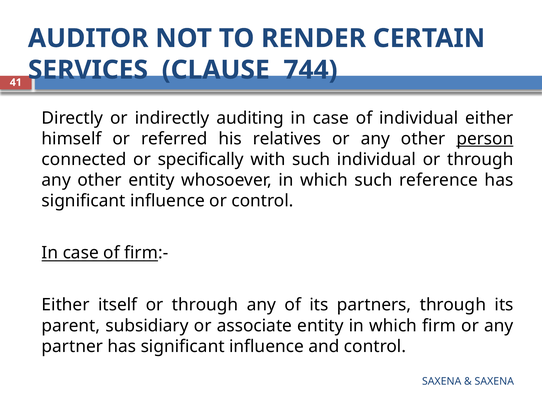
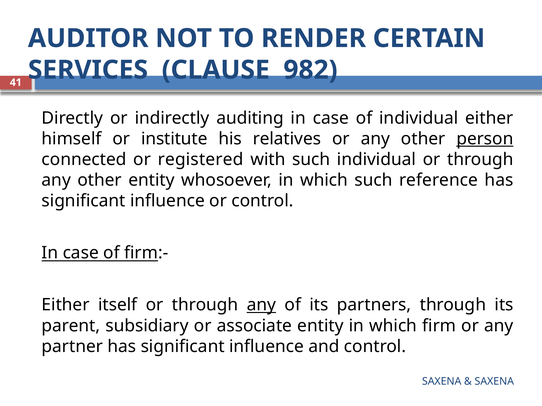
744: 744 -> 982 (310, 70)
referred: referred -> institute (174, 139)
specifically: specifically -> registered (201, 160)
any underline: none -> present (261, 305)
